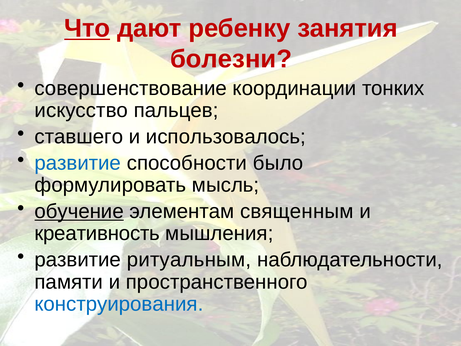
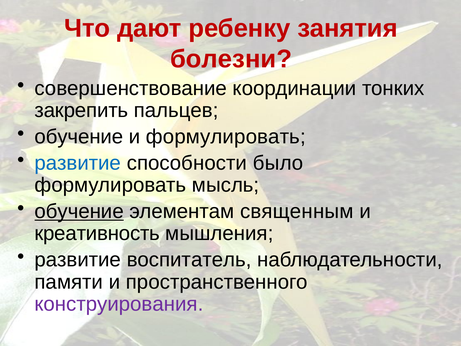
Что underline: present -> none (87, 28)
искусство: искусство -> закрепить (81, 110)
ставшего: ставшего -> обучение (79, 137)
и использовалось: использовалось -> формулировать (226, 137)
ритуальным: ритуальным -> воспитатель (189, 260)
конструирования colour: blue -> purple (119, 304)
